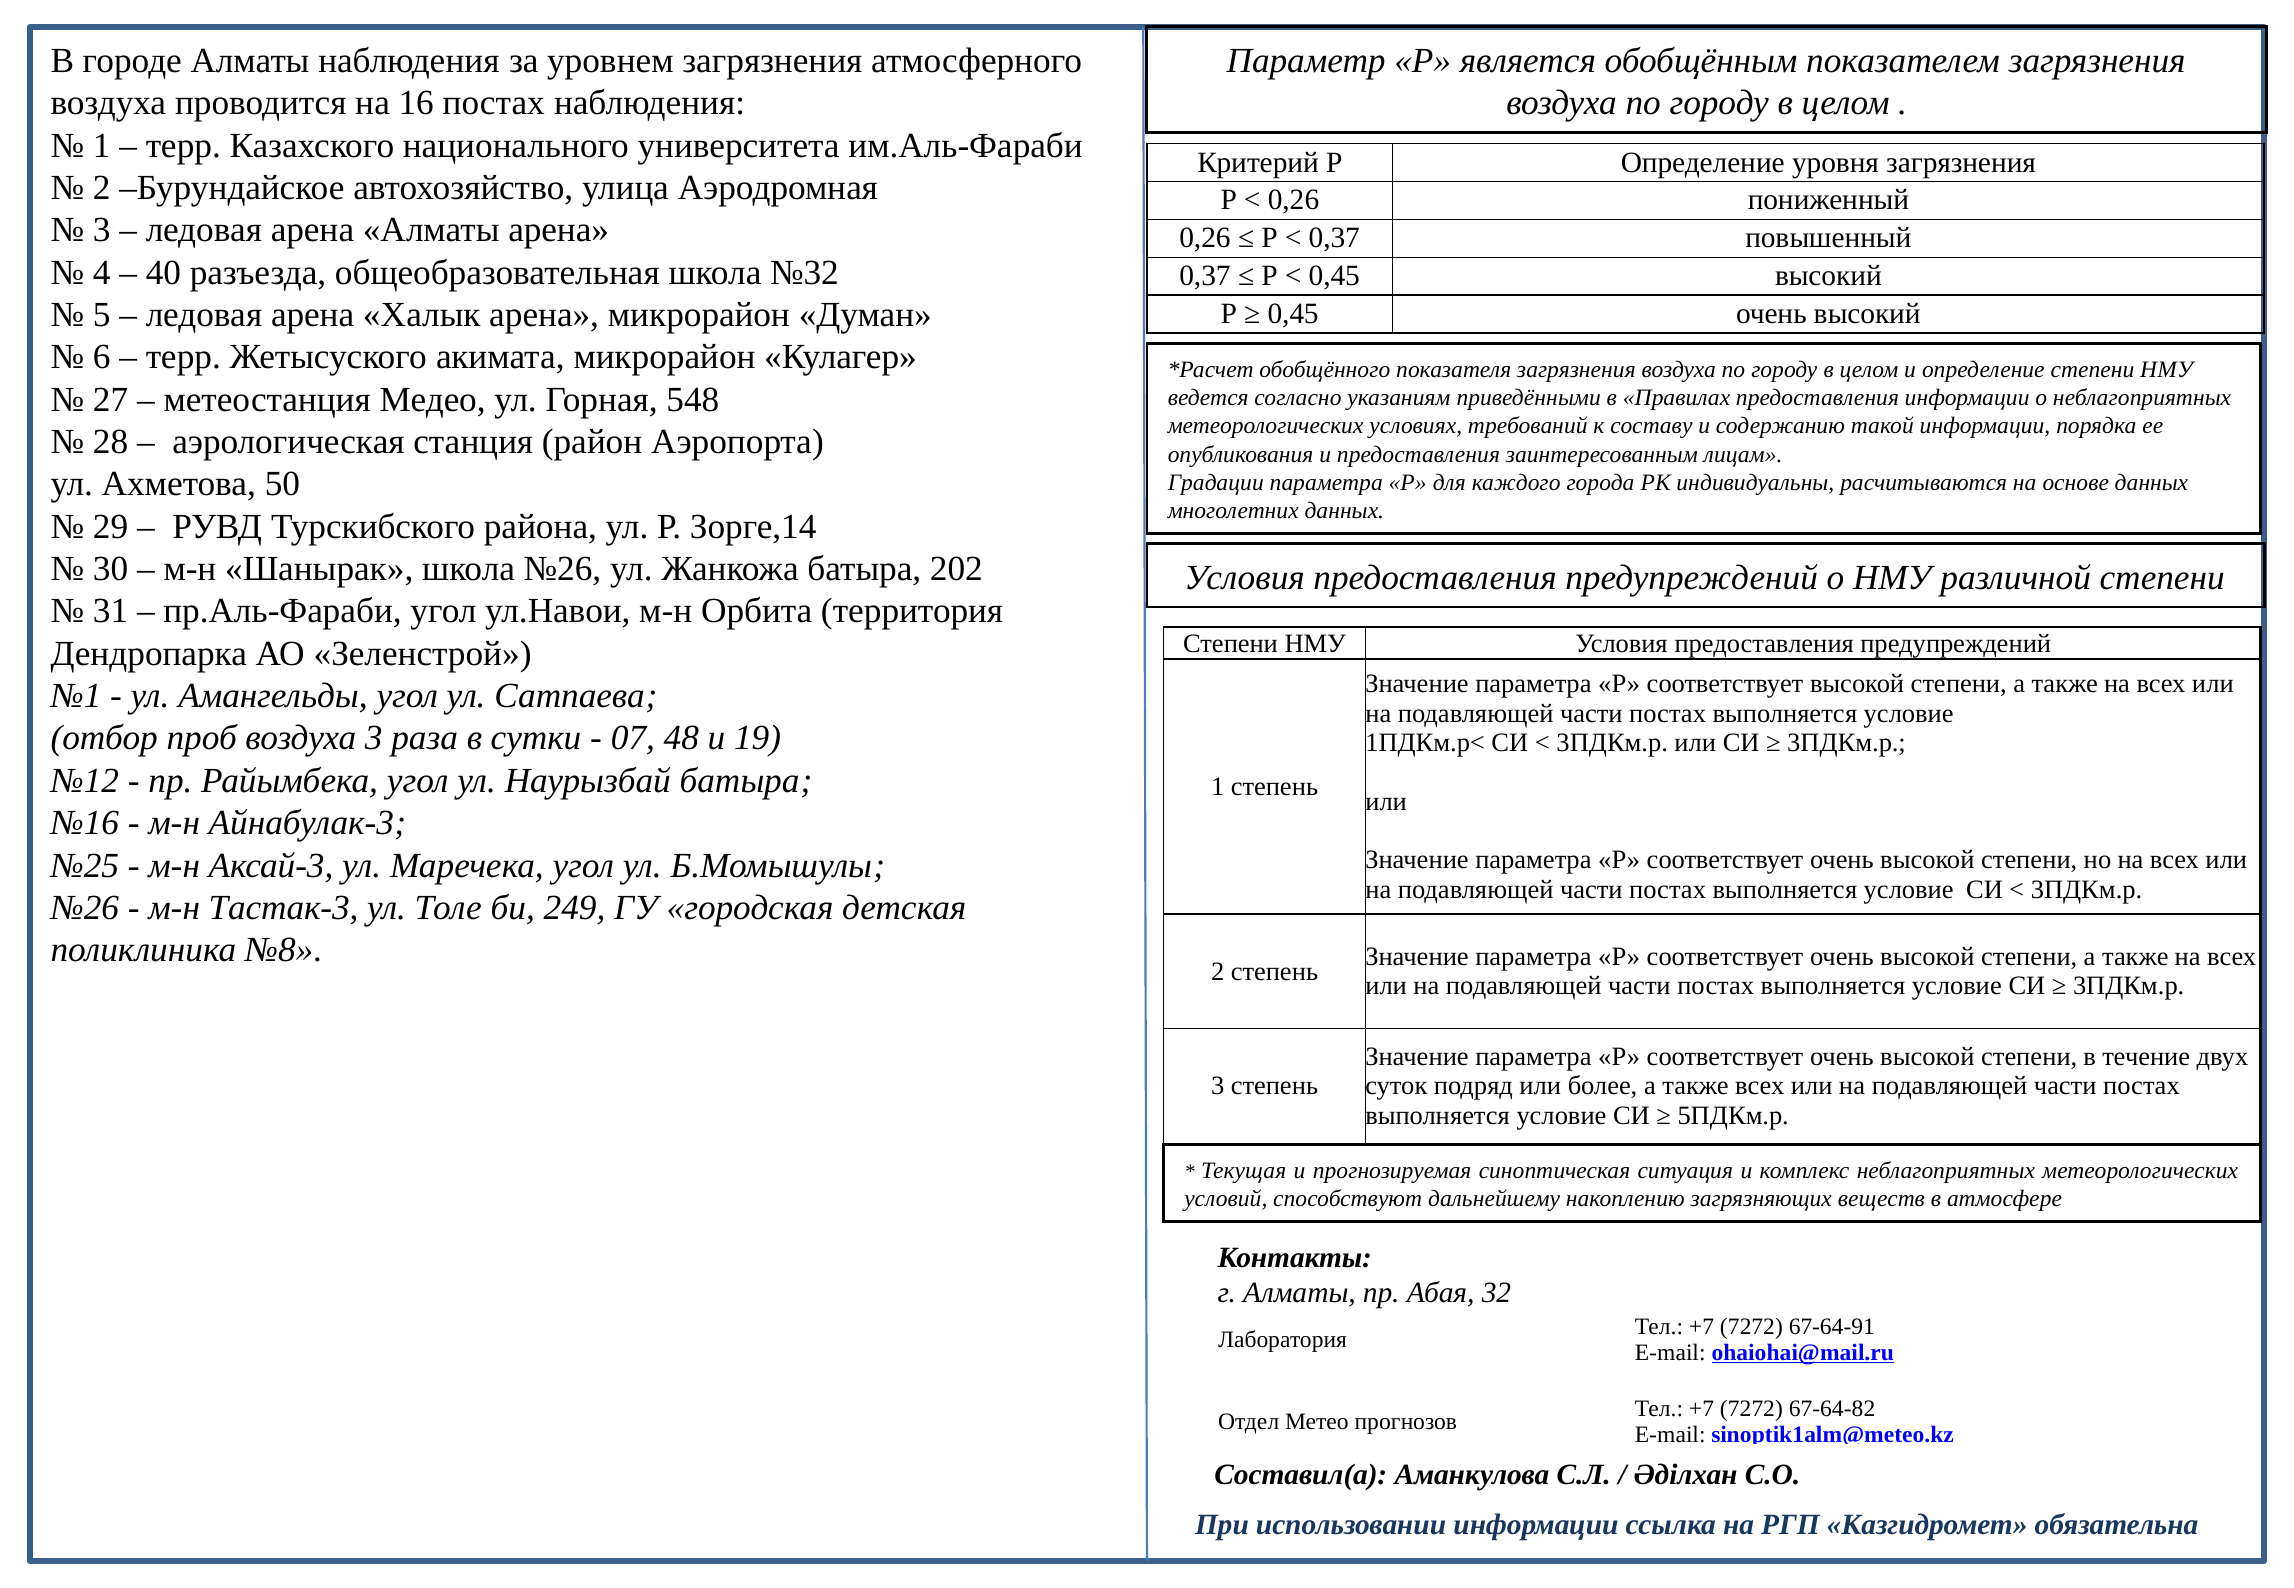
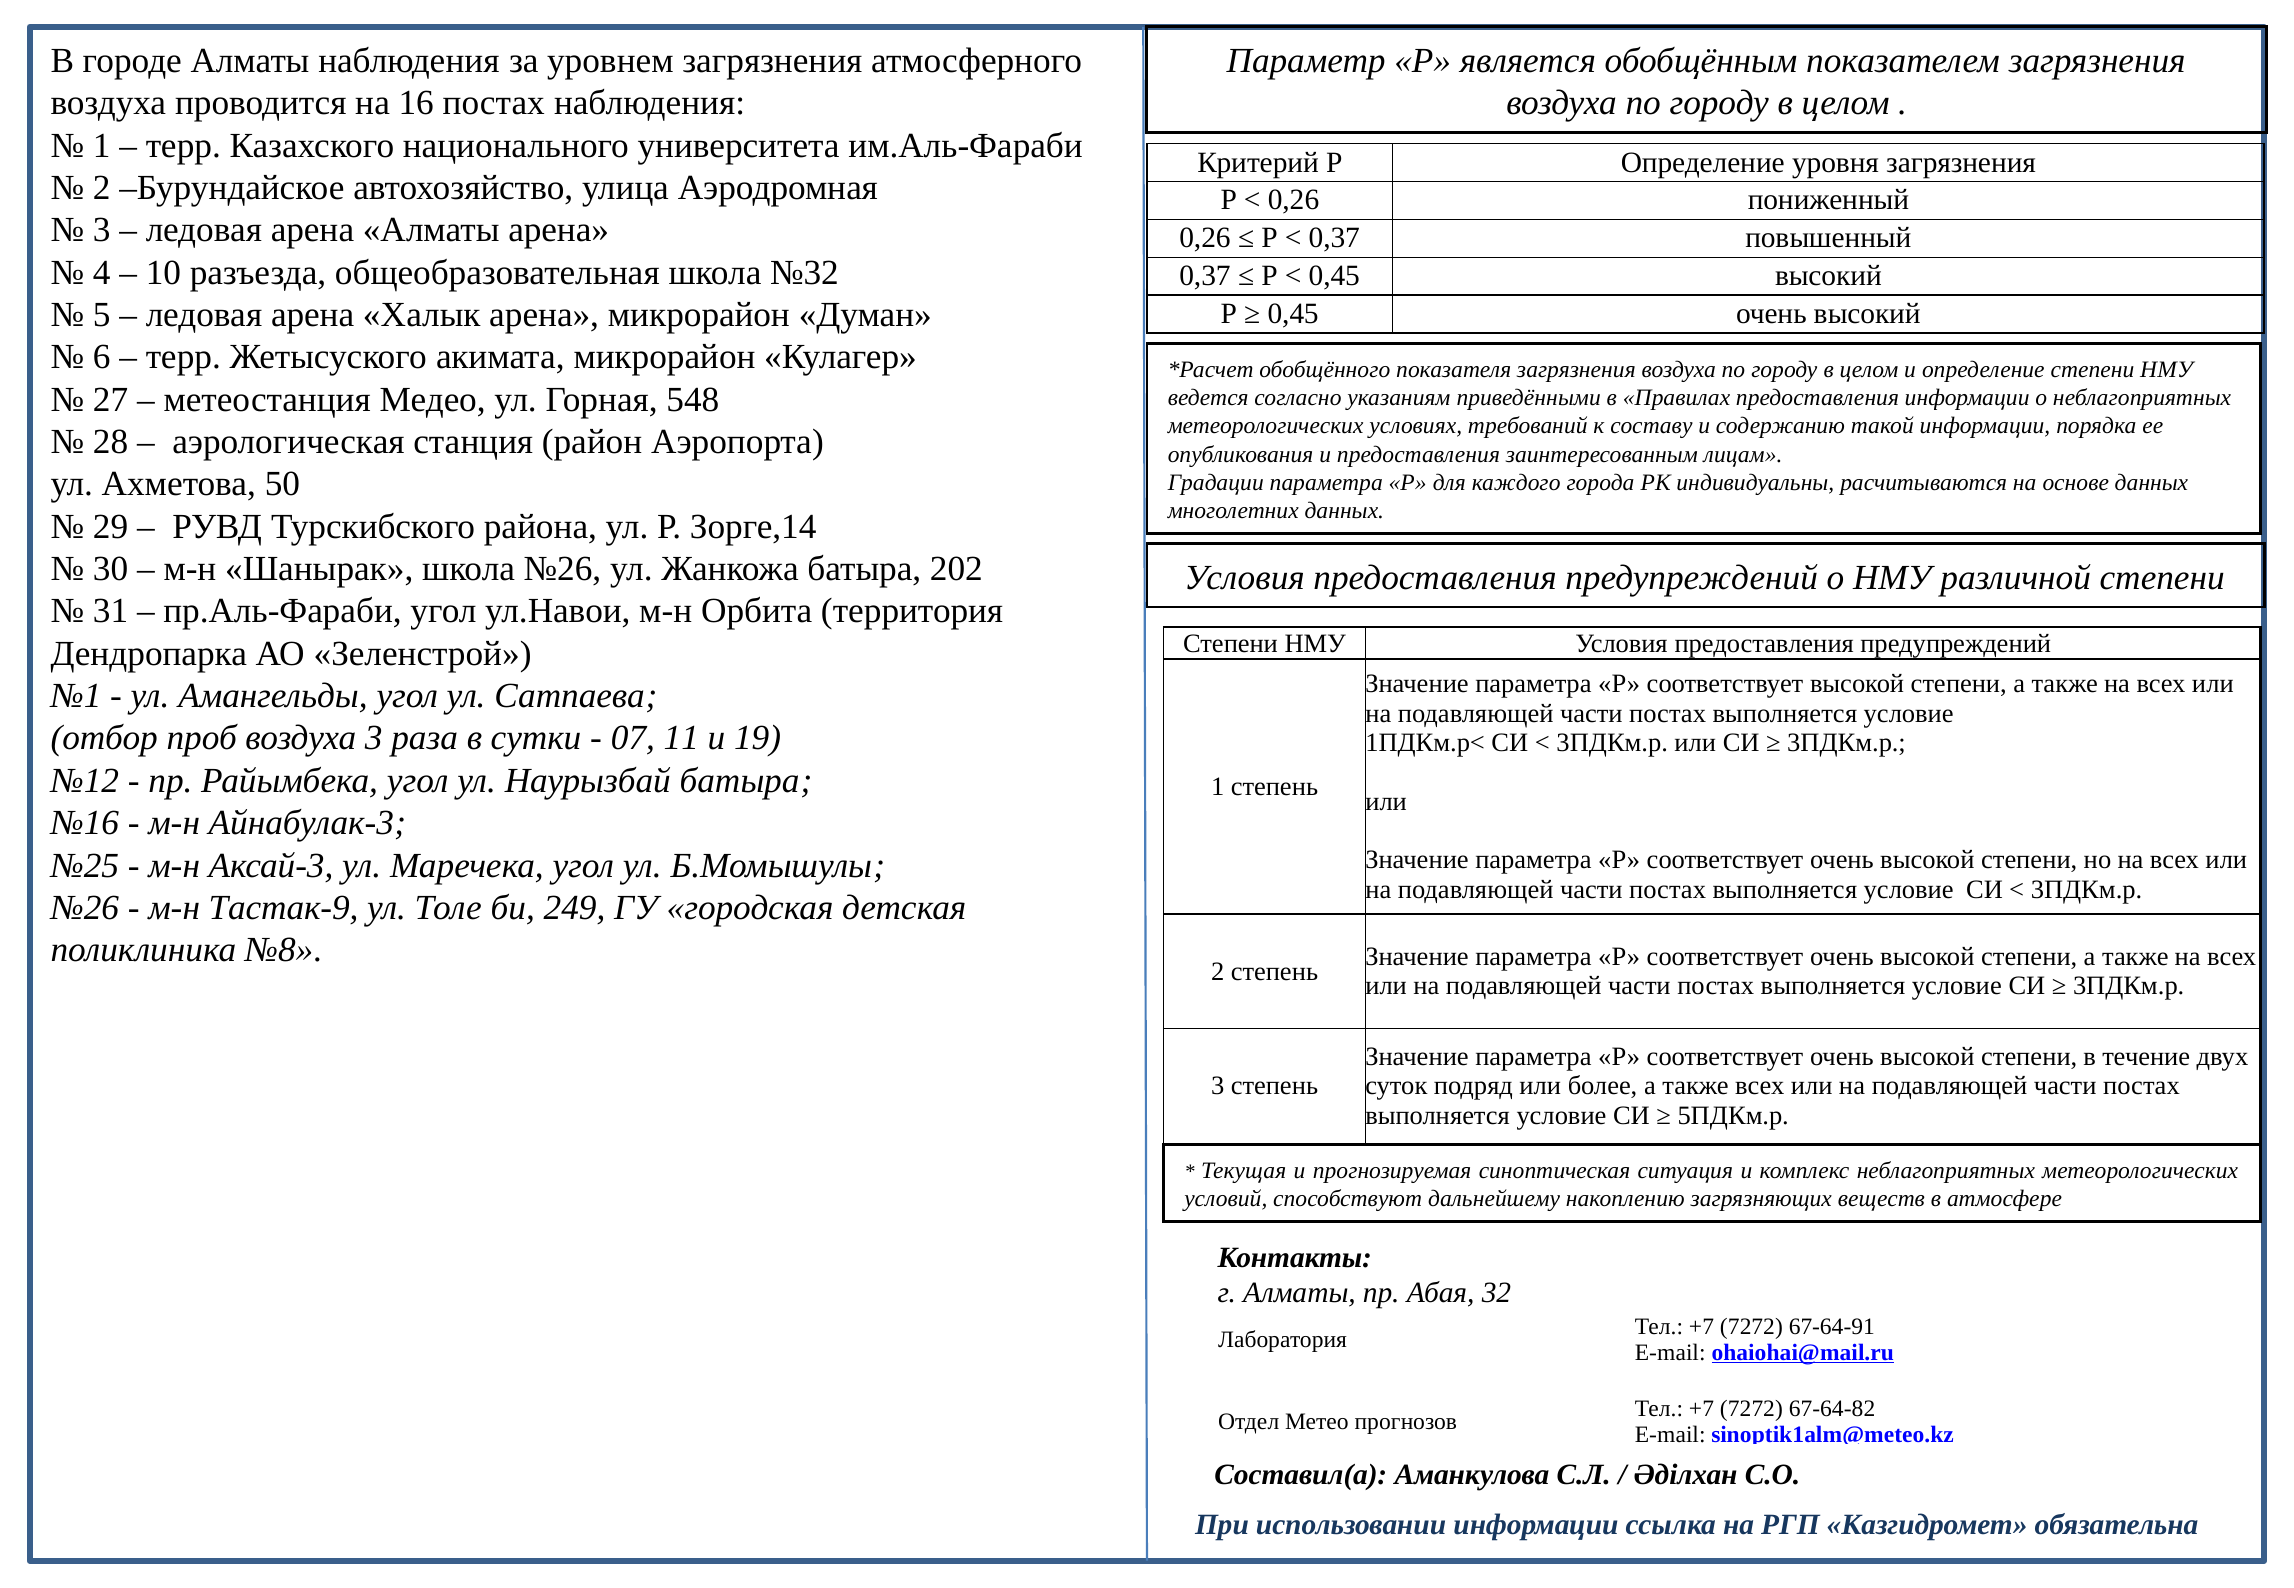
40: 40 -> 10 (163, 273)
48: 48 -> 11 (681, 738)
Тастак-3: Тастак-3 -> Тастак-9 (284, 908)
